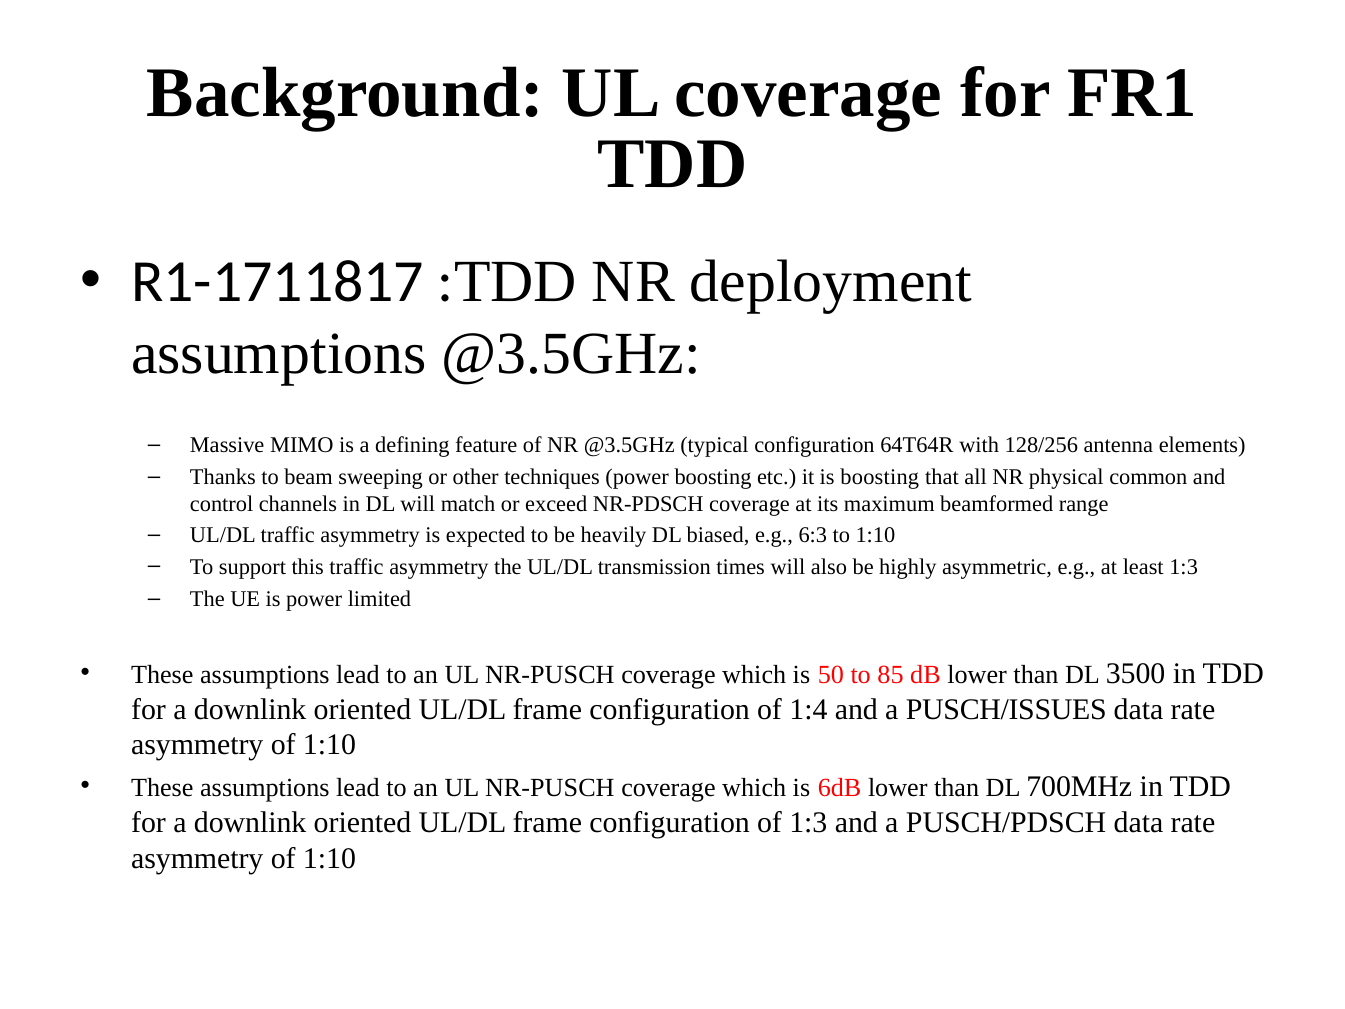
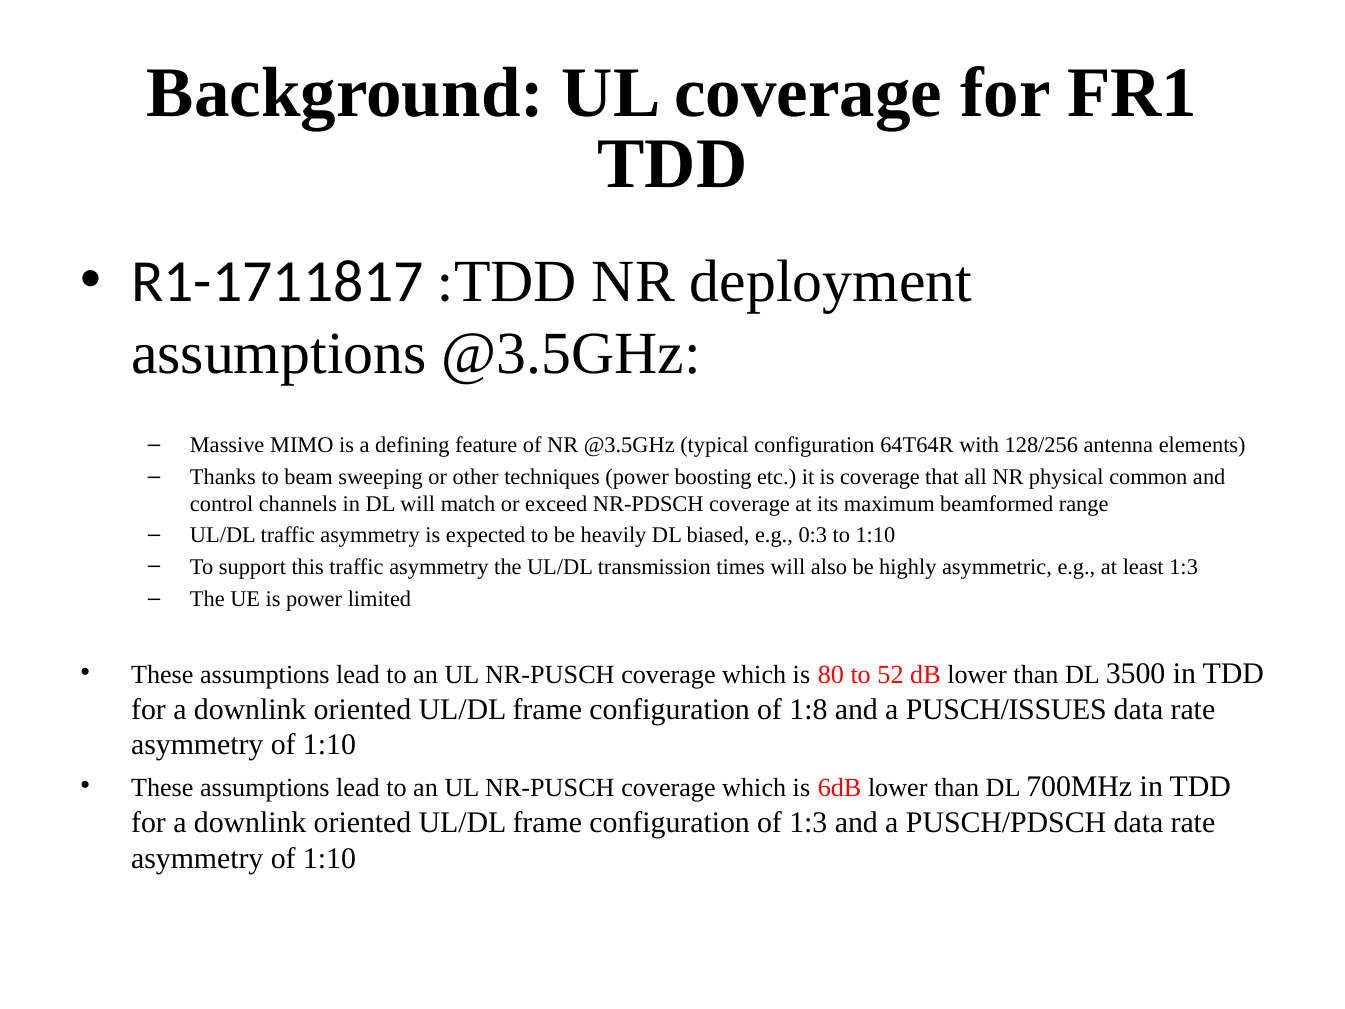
is boosting: boosting -> coverage (880, 477)
6:3: 6:3 -> 0:3 (813, 535)
50: 50 -> 80 (831, 674)
85: 85 -> 52 (890, 674)
1:4: 1:4 -> 1:8 (808, 709)
